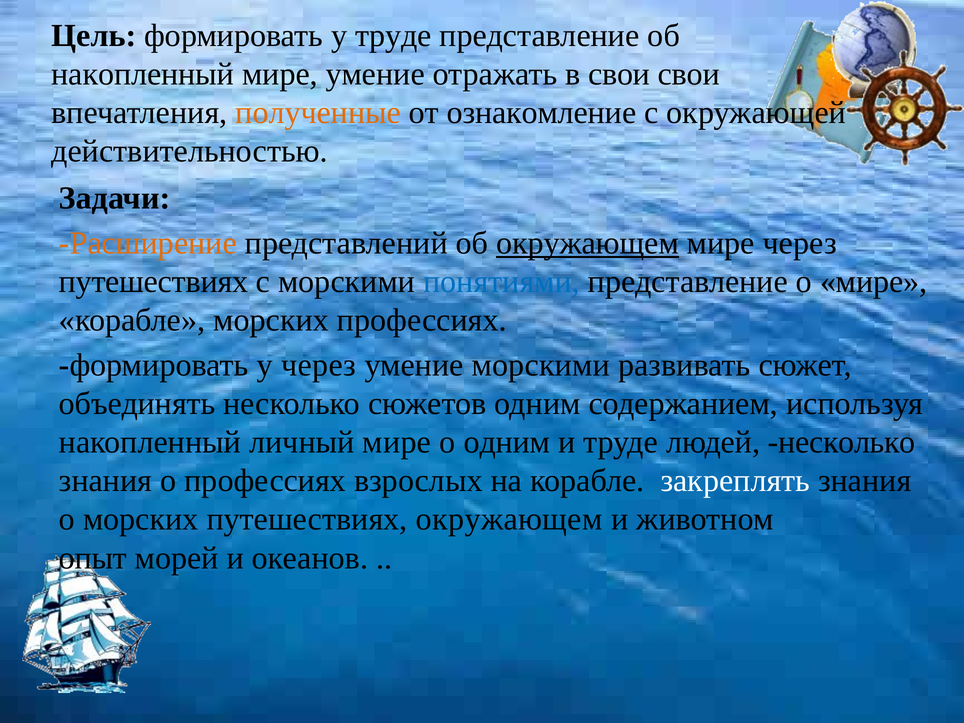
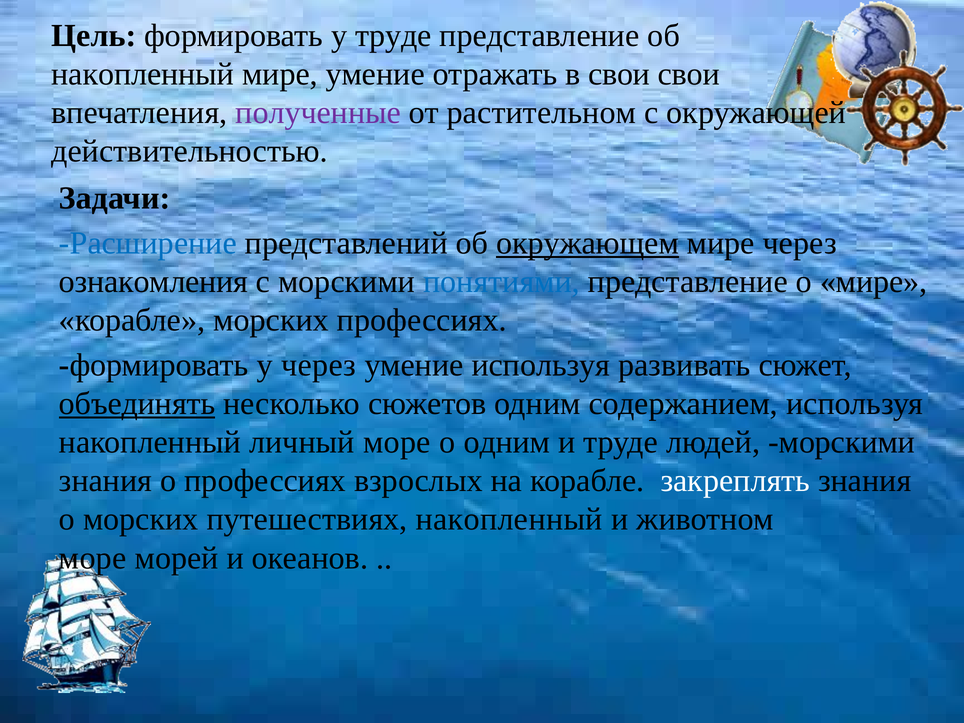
полученные colour: orange -> purple (318, 113)
ознакомление: ознакомление -> растительном (541, 113)
Расширение colour: orange -> blue (148, 243)
путешествиях: путешествиях -> ознакомления (153, 282)
умение морскими: морскими -> используя (541, 365)
объединять underline: none -> present (137, 404)
личный мире: мире -> море (397, 442)
людей несколько: несколько -> морскими (842, 442)
путешествиях окружающем: окружающем -> накопленный (509, 519)
опыт: опыт -> море (93, 558)
